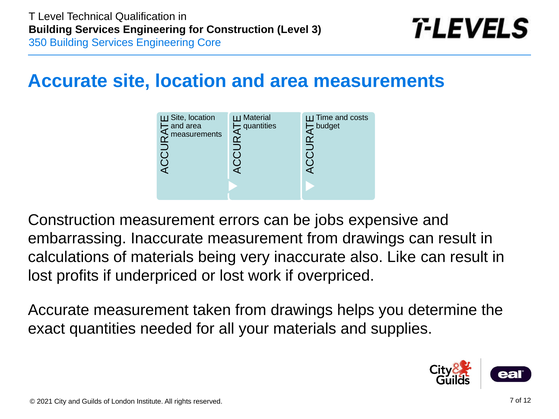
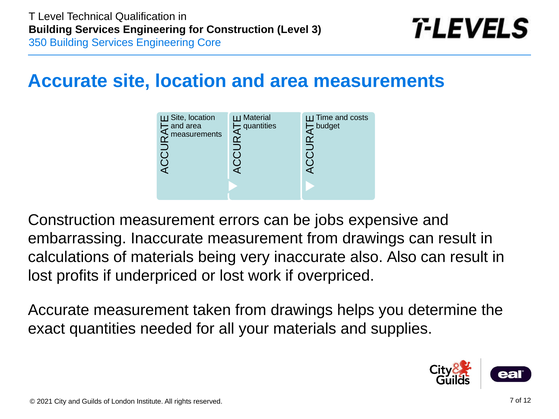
also Like: Like -> Also (402, 257)
